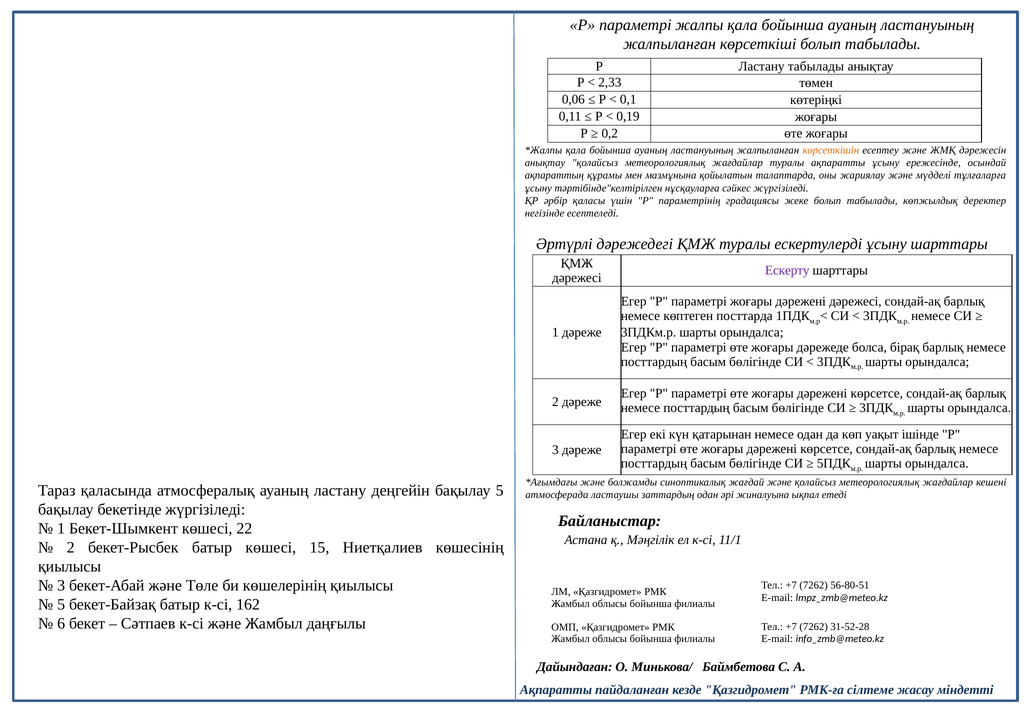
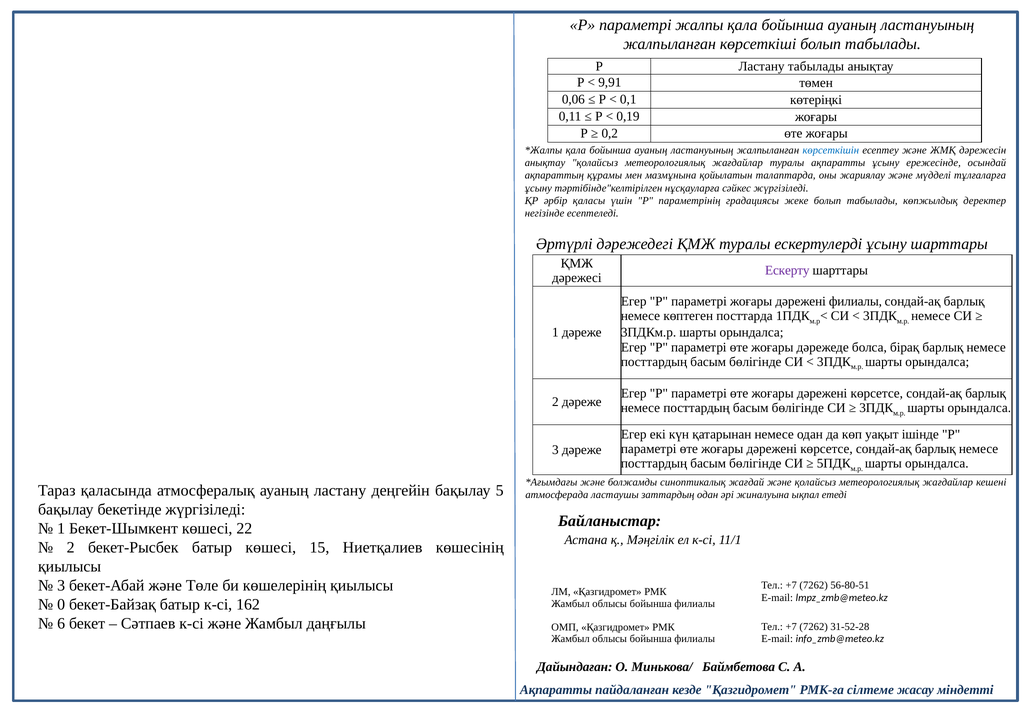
2,33: 2,33 -> 9,91 (610, 83)
көрсеткішін colour: orange -> blue (831, 150)
дәрежені дәрежесі: дәрежесі -> филиалы (855, 302)
5: 5 -> 0 (61, 605)
